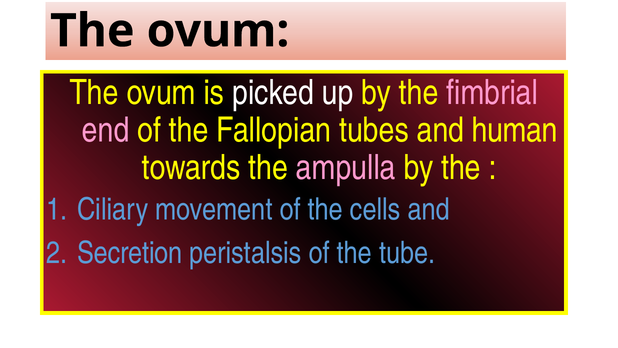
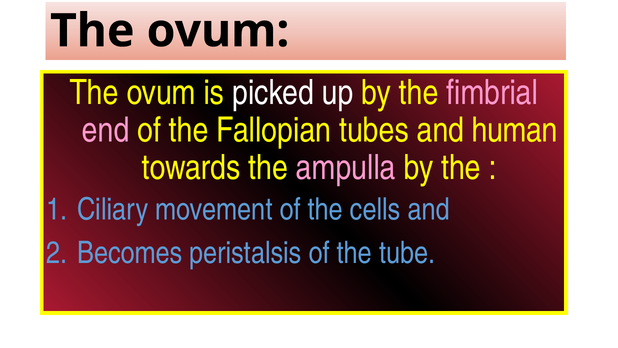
Secretion: Secretion -> Becomes (130, 253)
